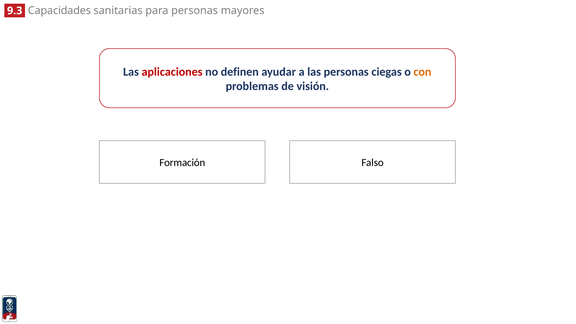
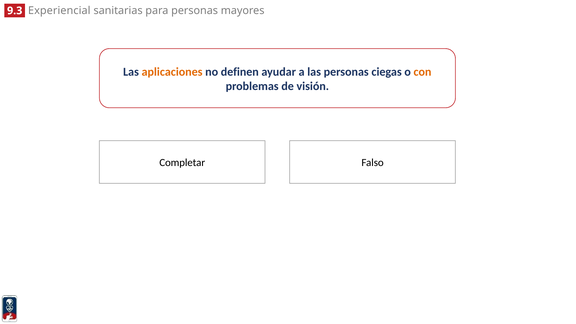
Capacidades: Capacidades -> Experiencial (59, 11)
aplicaciones colour: red -> orange (172, 72)
Formación: Formación -> Completar (182, 163)
